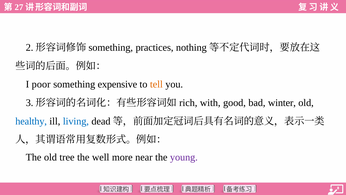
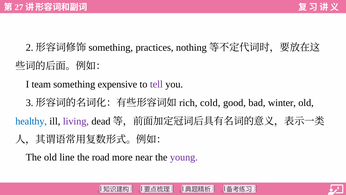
poor: poor -> team (41, 84)
tell colour: orange -> purple (156, 84)
with: with -> cold (210, 103)
living colour: blue -> purple (76, 121)
tree: tree -> line (67, 157)
well: well -> road (101, 157)
